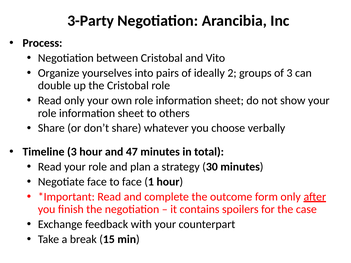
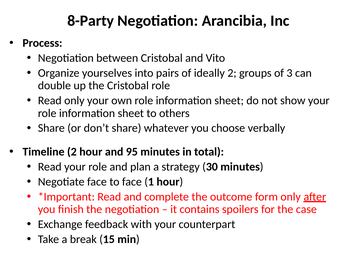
3-Party: 3-Party -> 8-Party (91, 21)
Timeline 3: 3 -> 2 (72, 152)
47: 47 -> 95 (132, 152)
